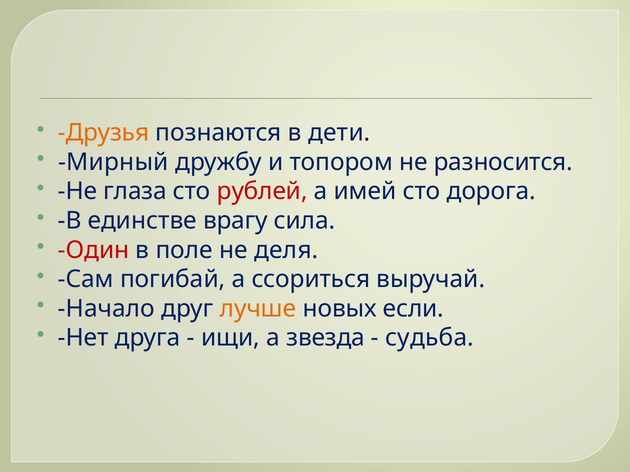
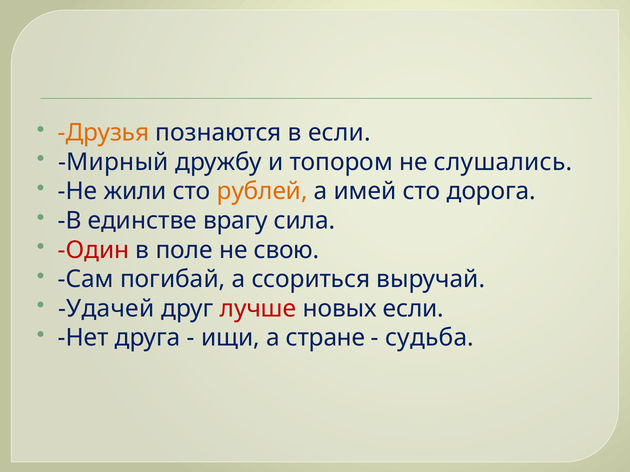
в дети: дети -> если (339, 133)
разносится: разносится -> слушались (503, 162)
глаза: глаза -> жили (135, 192)
рублей colour: red -> orange (262, 192)
деля: деля -> свою (287, 250)
Начало: Начало -> Удачей (106, 309)
лучше colour: orange -> red (258, 309)
звезда: звезда -> стране (326, 338)
